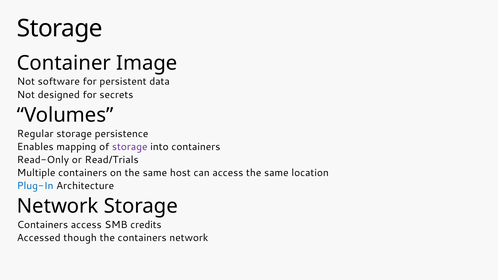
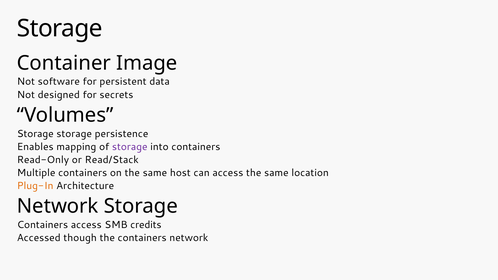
Regular: Regular -> Storage (35, 134)
Read/Trials: Read/Trials -> Read/Stack (112, 160)
Plug-In colour: blue -> orange (35, 186)
